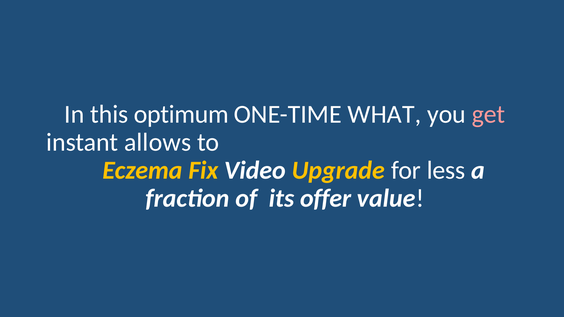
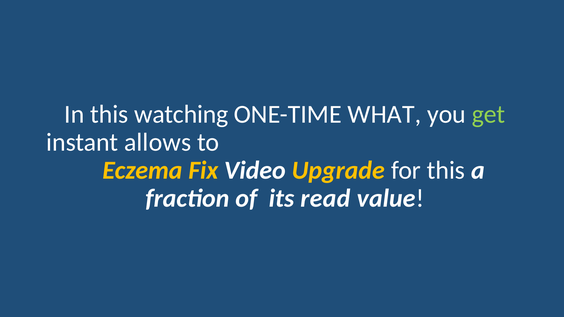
optimum: optimum -> watching (181, 115)
get colour: pink -> light green (488, 115)
for less: less -> this (446, 170)
offer: offer -> read (326, 198)
